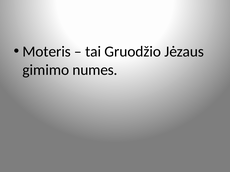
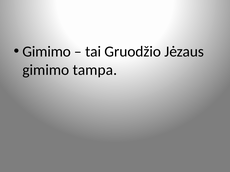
Moteris: Moteris -> Gimimo (47, 52)
numes: numes -> tampa (95, 70)
